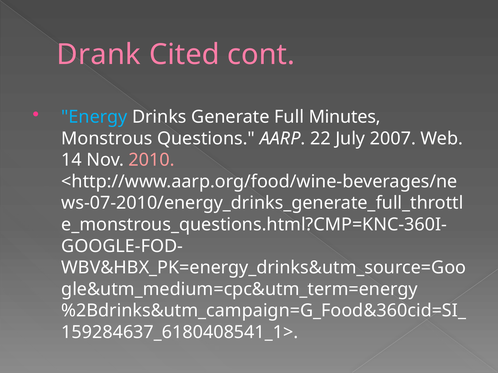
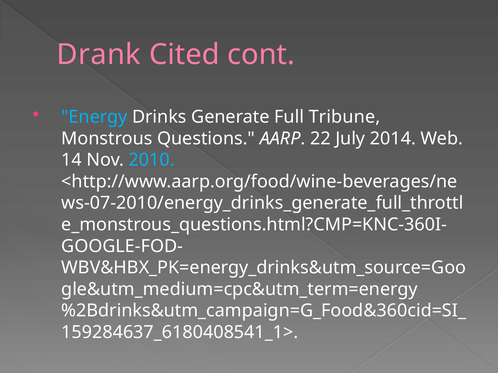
Minutes: Minutes -> Tribune (344, 117)
2007: 2007 -> 2014 (393, 139)
2010 colour: pink -> light blue (152, 160)
